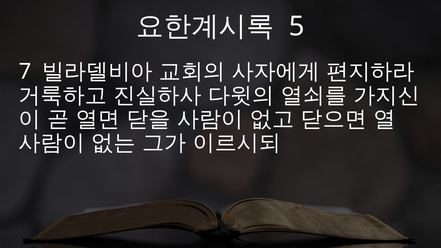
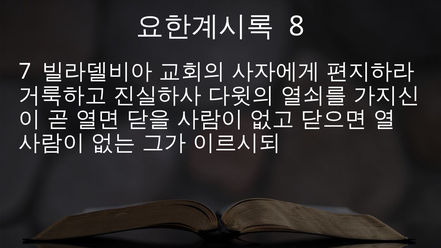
5: 5 -> 8 (297, 27)
